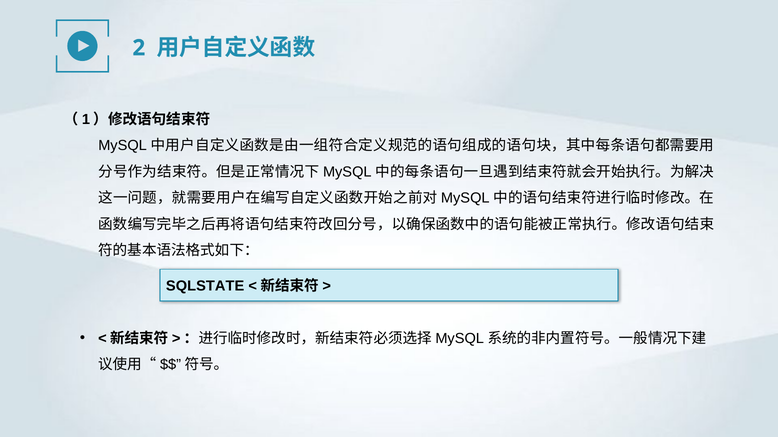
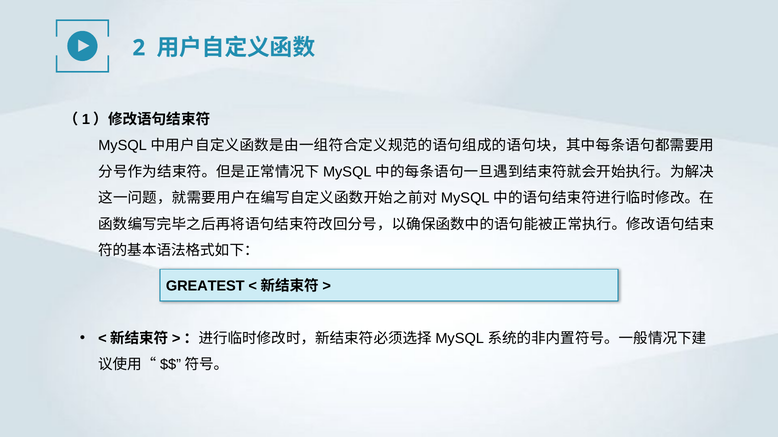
SQLSTATE: SQLSTATE -> GREATEST (205, 287)
